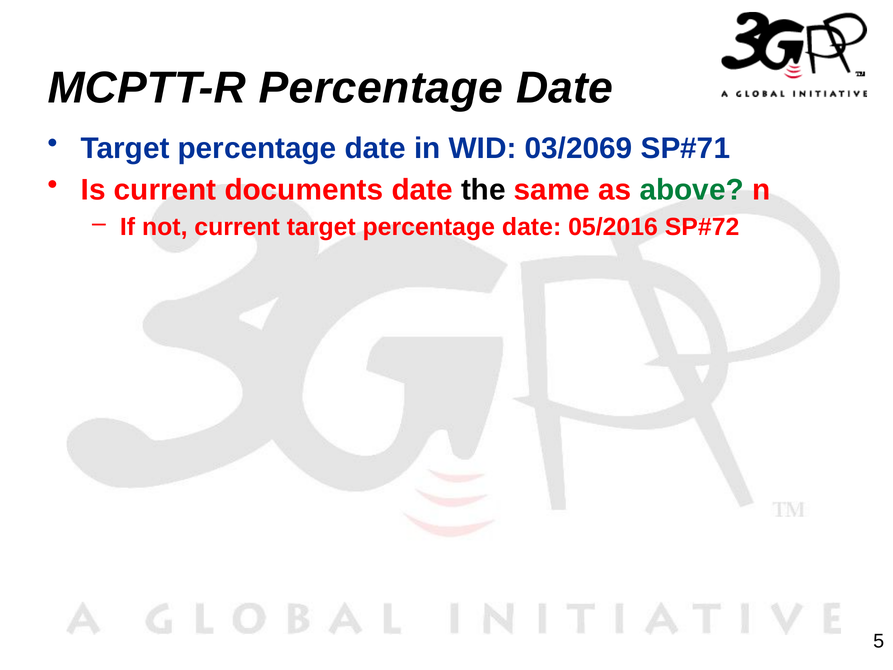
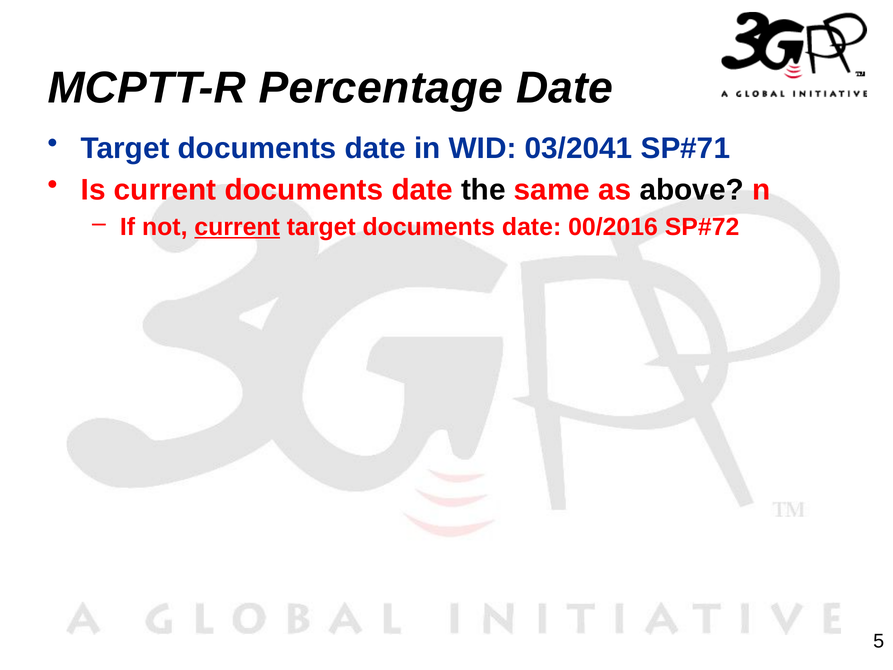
percentage: percentage -> documents (257, 148)
03/2069: 03/2069 -> 03/2041 (579, 148)
above colour: green -> black (692, 190)
current underline: none -> present (237, 227)
percentage: percentage -> documents (429, 227)
05/2016: 05/2016 -> 00/2016 (613, 227)
